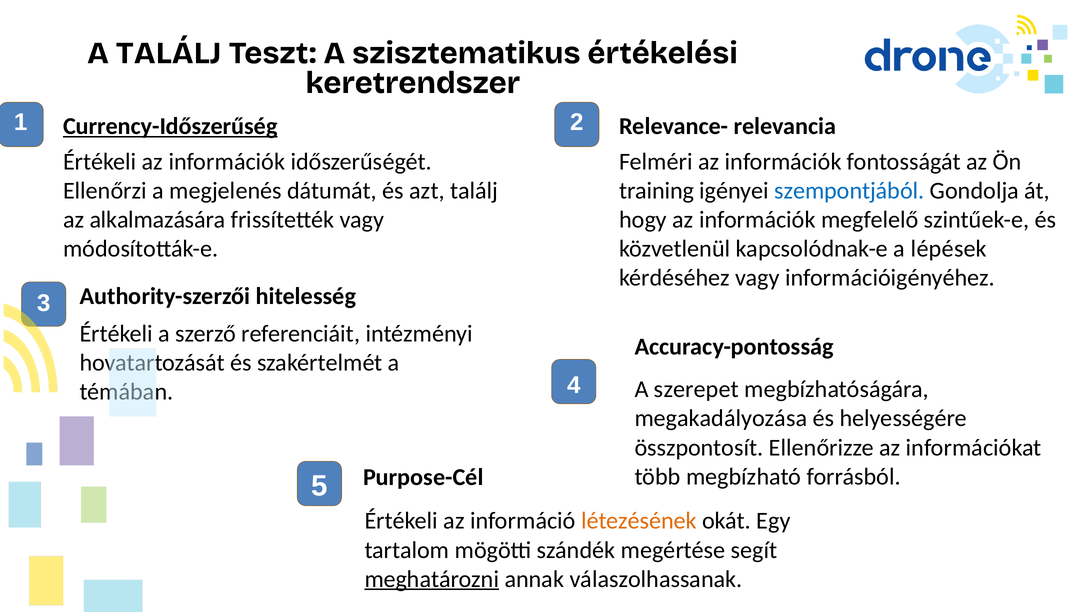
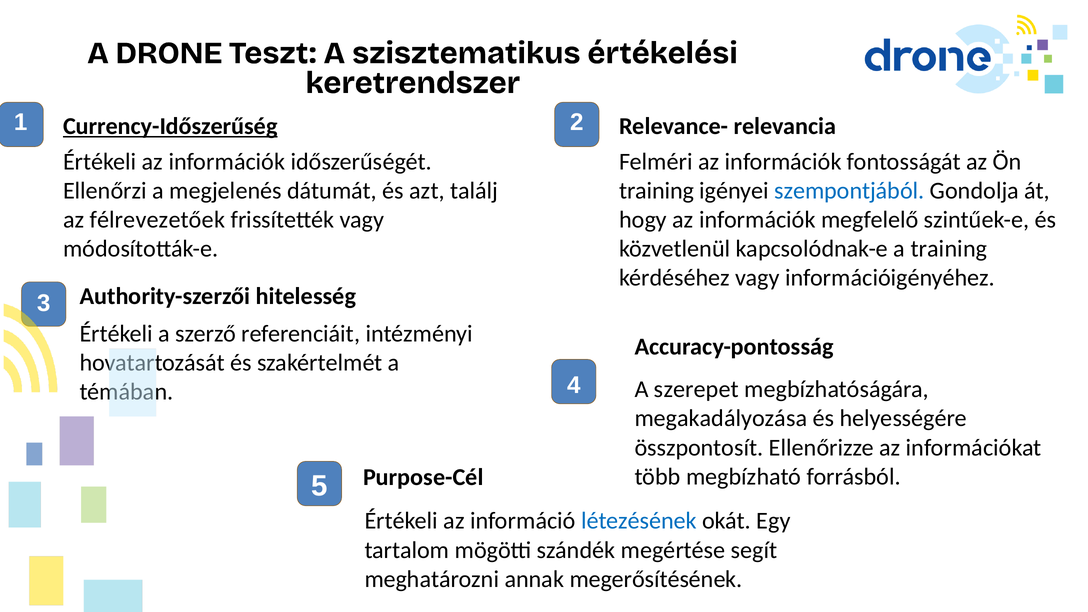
A TALÁLJ: TALÁLJ -> DRONE (169, 53)
alkalmazására: alkalmazására -> félrevezetőek (157, 220)
a lépések: lépések -> training (949, 249)
létezésének colour: orange -> blue (639, 521)
meghatározni underline: present -> none (432, 579)
válaszolhassanak: válaszolhassanak -> megerősítésének (656, 579)
